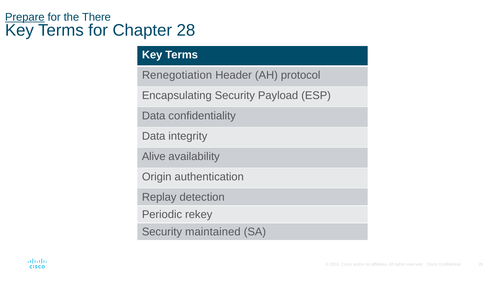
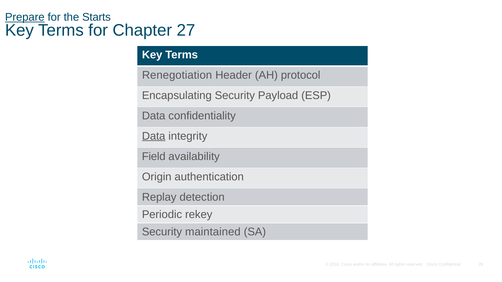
There: There -> Starts (96, 17)
Chapter 28: 28 -> 27 (186, 30)
Data underline: none -> present (154, 136)
Alive: Alive -> Field (154, 157)
